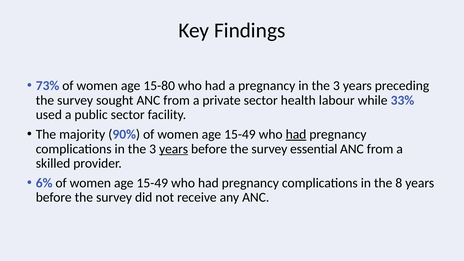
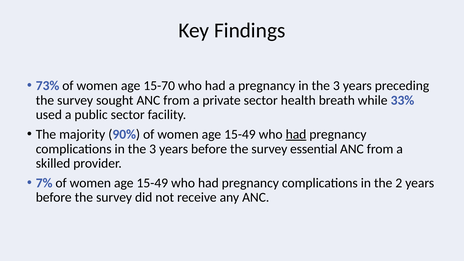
15-80: 15-80 -> 15-70 (159, 86)
labour: labour -> breath (337, 100)
years underline: present -> none (174, 149)
6%: 6% -> 7% (44, 183)
8: 8 -> 2 (399, 183)
